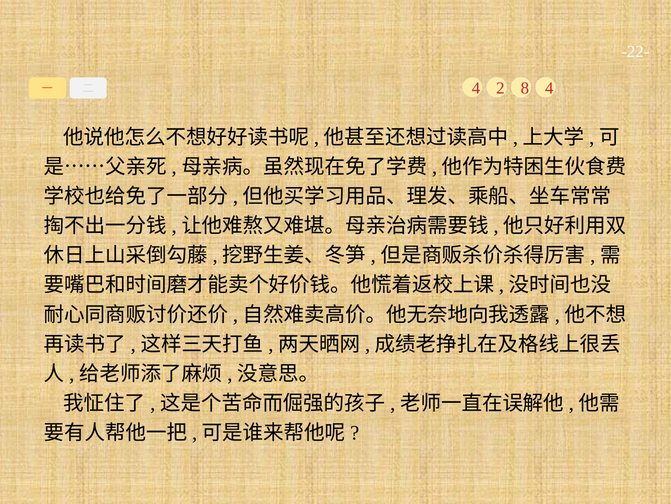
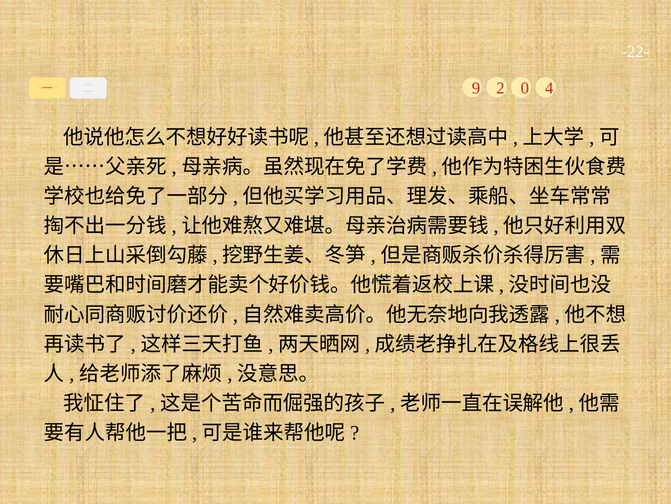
4: 4 -> 9 (476, 88)
8: 8 -> 0 (525, 88)
